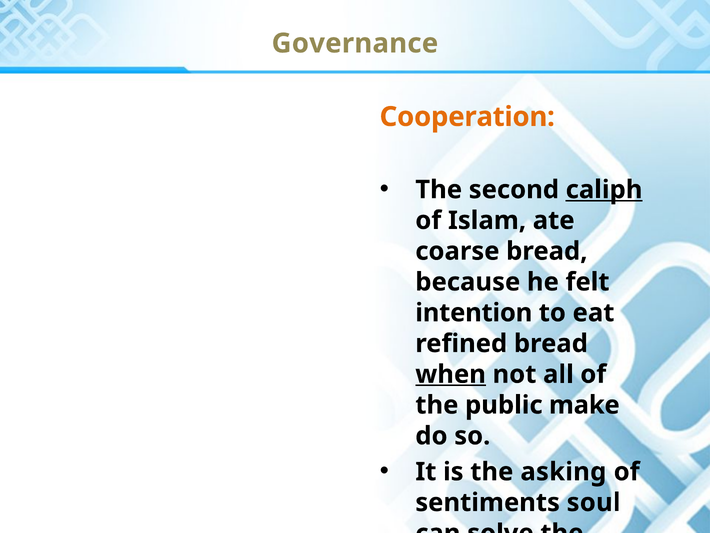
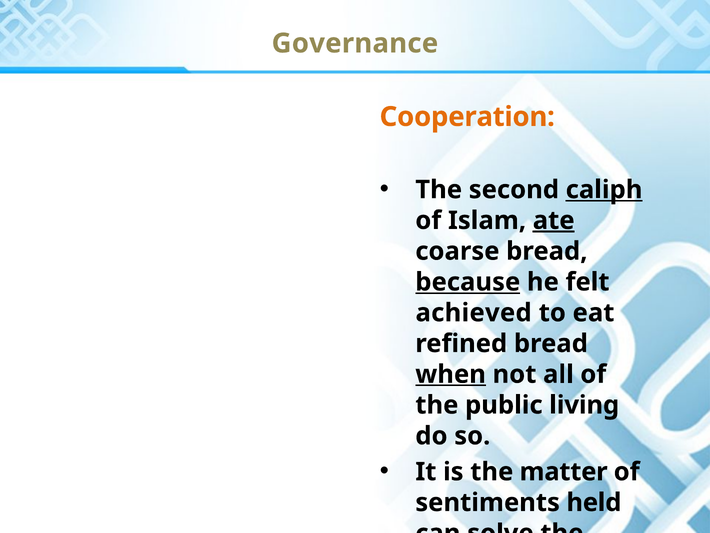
ate underline: none -> present (554, 220)
because underline: none -> present (468, 282)
intention: intention -> achieved (474, 313)
make: make -> living (584, 405)
asking: asking -> matter (564, 471)
soul: soul -> held (594, 502)
